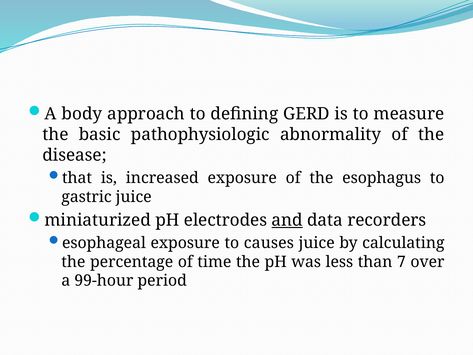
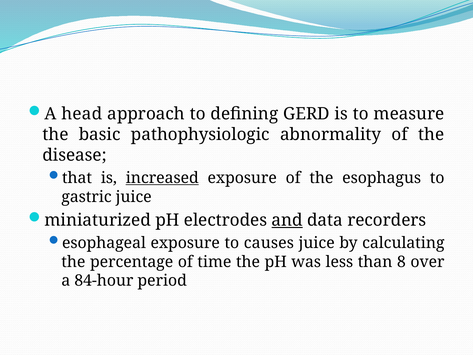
body: body -> head (82, 114)
increased underline: none -> present (162, 178)
7: 7 -> 8 (401, 262)
99-hour: 99-hour -> 84-hour (104, 281)
